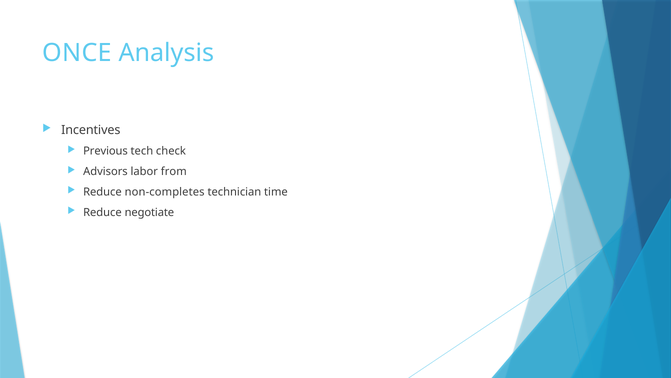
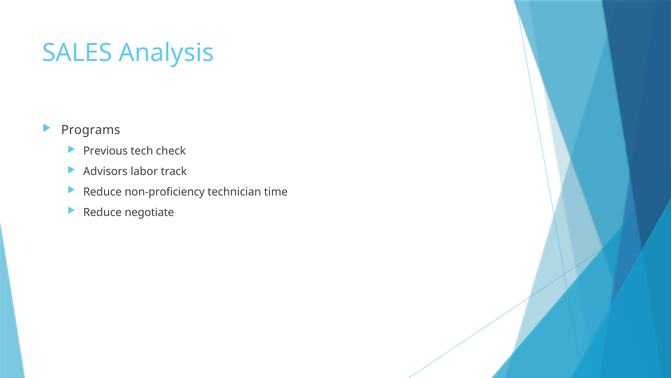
ONCE: ONCE -> SALES (77, 53)
Incentives: Incentives -> Programs (91, 130)
from: from -> track (174, 171)
non-completes: non-completes -> non-proficiency (165, 192)
